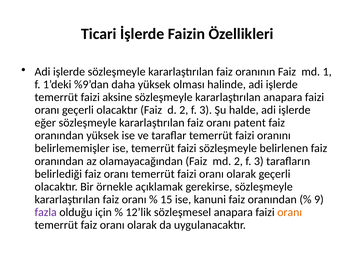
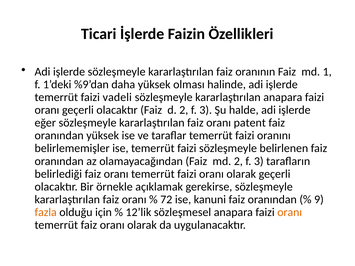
aksine: aksine -> vadeli (117, 97)
15: 15 -> 72 (166, 200)
fazla colour: purple -> orange (46, 212)
